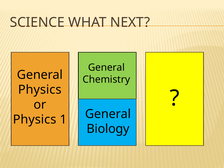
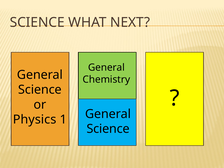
Physics: Physics -> Science (40, 90)
Biology: Biology -> Science (108, 129)
